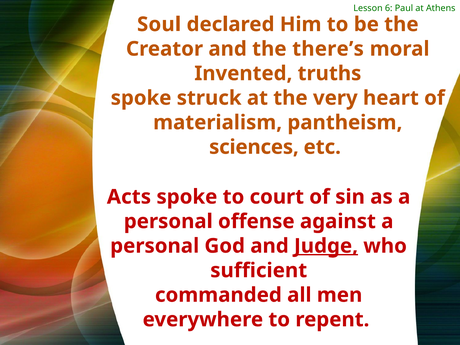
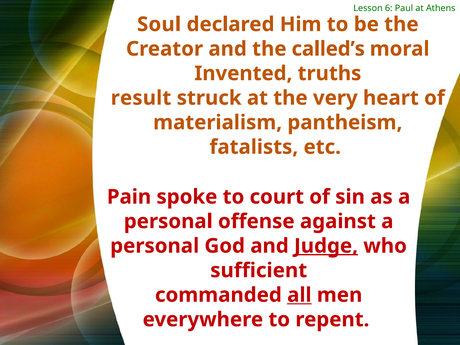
there’s: there’s -> called’s (328, 49)
spoke: spoke -> result (141, 98)
sciences: sciences -> fatalists (254, 147)
Acts: Acts -> Pain (129, 197)
all underline: none -> present (299, 295)
